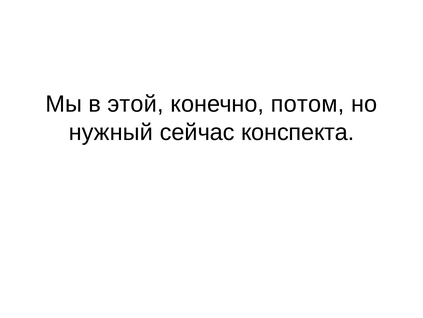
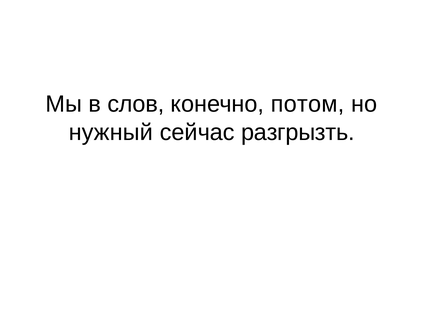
этой: этой -> слов (136, 104)
конспекта: конспекта -> разгрызть (298, 132)
